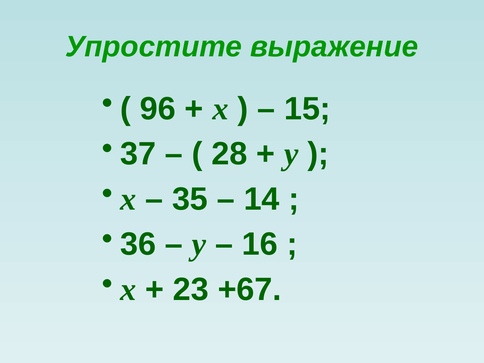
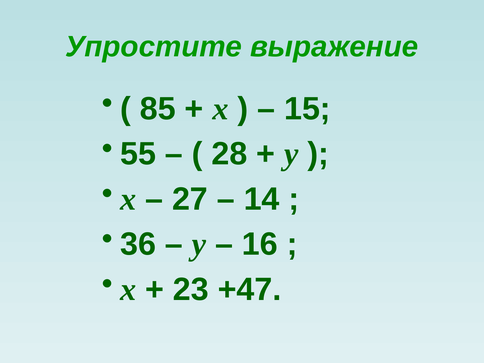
96: 96 -> 85 (158, 109)
37: 37 -> 55 (138, 154)
35: 35 -> 27 (190, 199)
+67: +67 -> +47 (250, 289)
